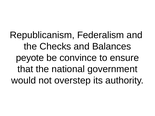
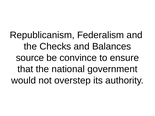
peyote: peyote -> source (30, 58)
